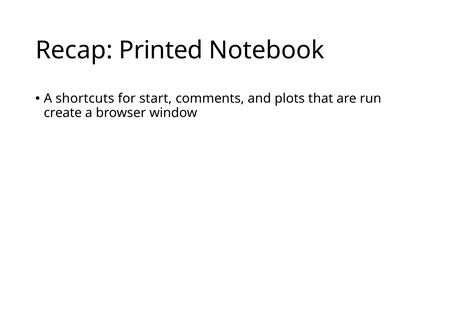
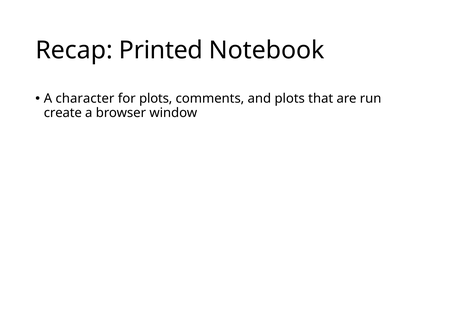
shortcuts: shortcuts -> character (85, 99)
for start: start -> plots (156, 99)
